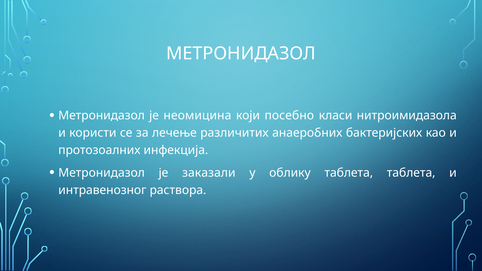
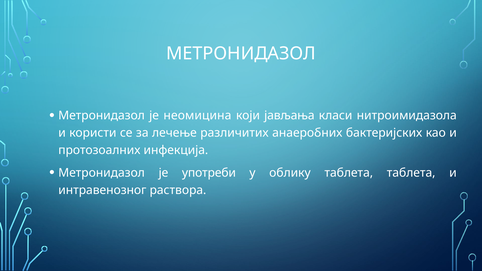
посебно: посебно -> јављања (289, 116)
заказали: заказали -> употреби (209, 173)
